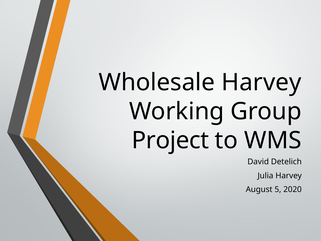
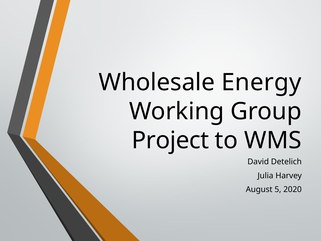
Wholesale Harvey: Harvey -> Energy (261, 82)
